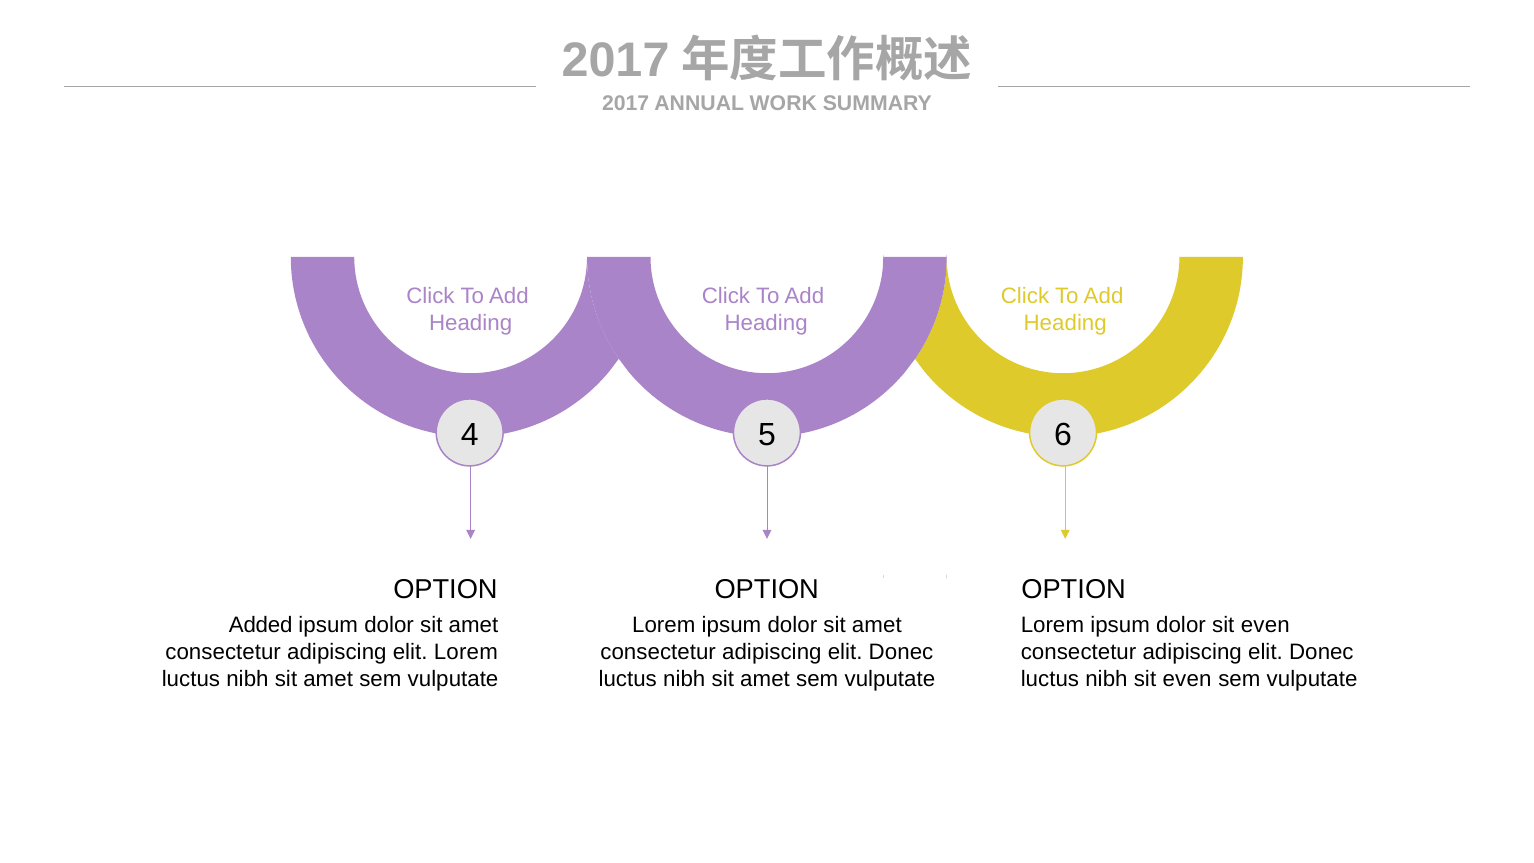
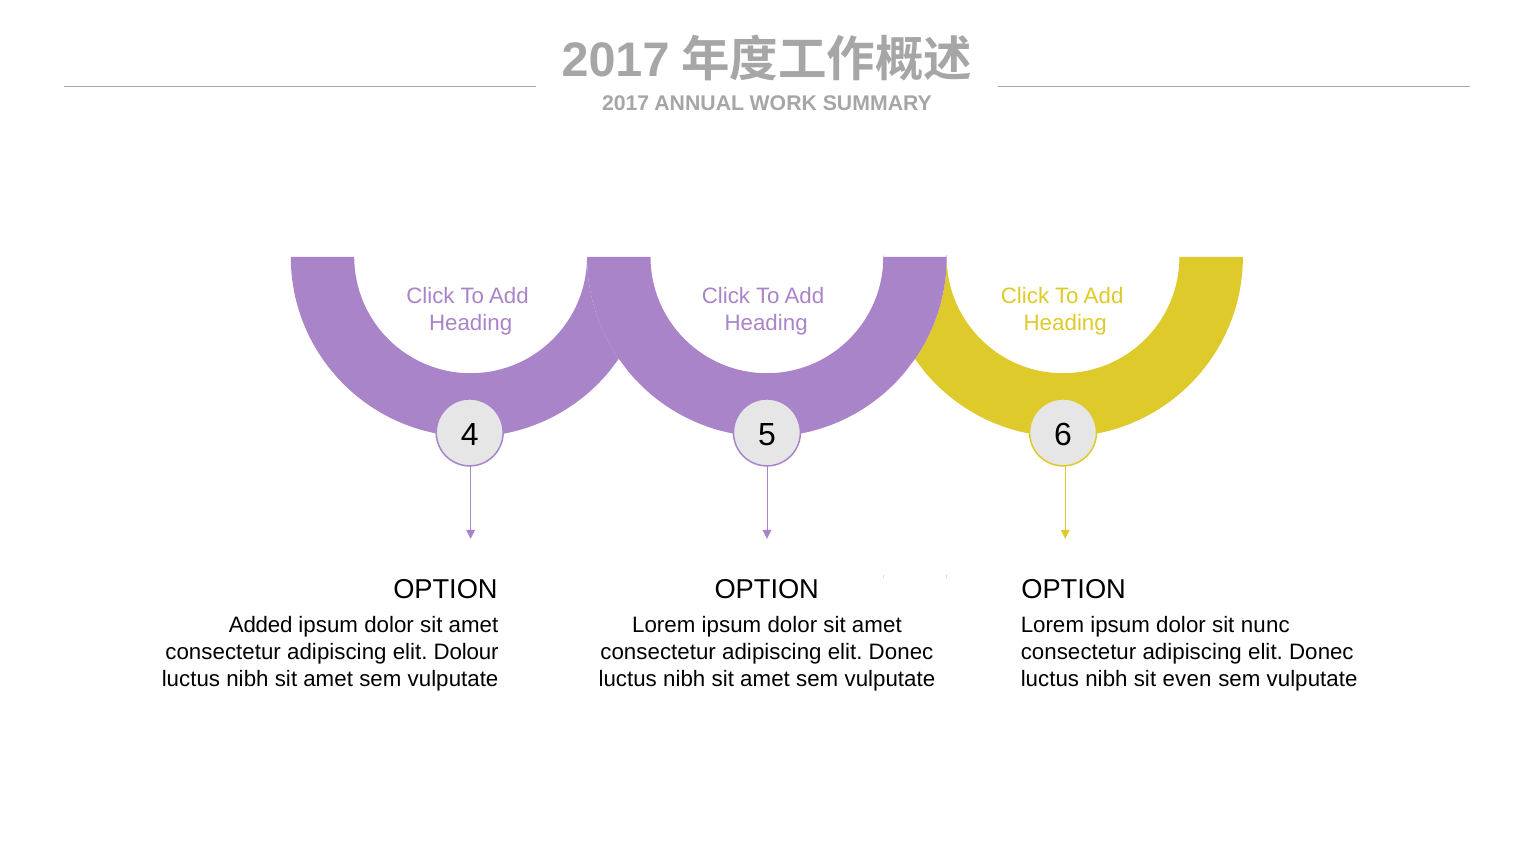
dolor sit even: even -> nunc (1265, 625)
elit Lorem: Lorem -> Dolour (466, 652)
